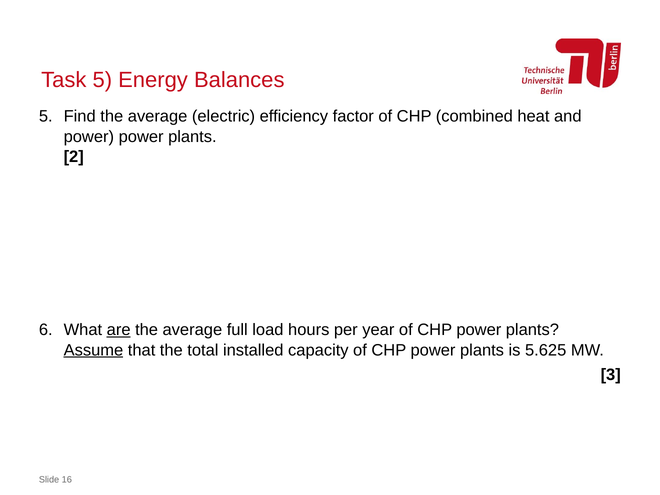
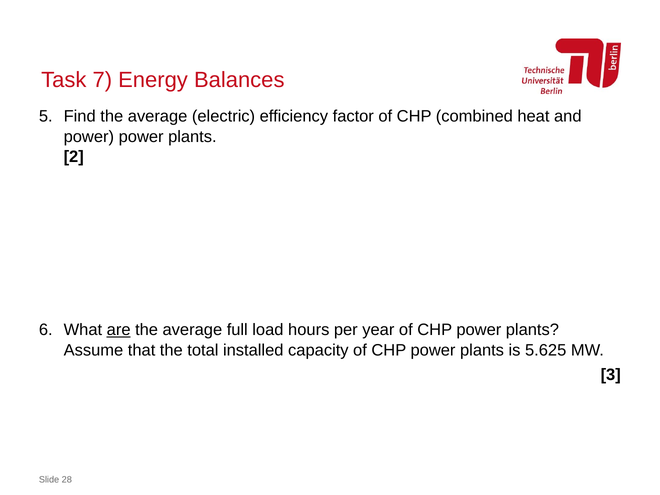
Task 5: 5 -> 7 (102, 80)
Assume underline: present -> none (93, 350)
16: 16 -> 28 (67, 480)
